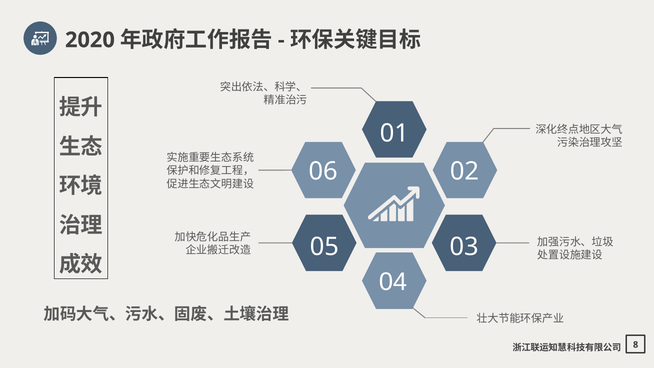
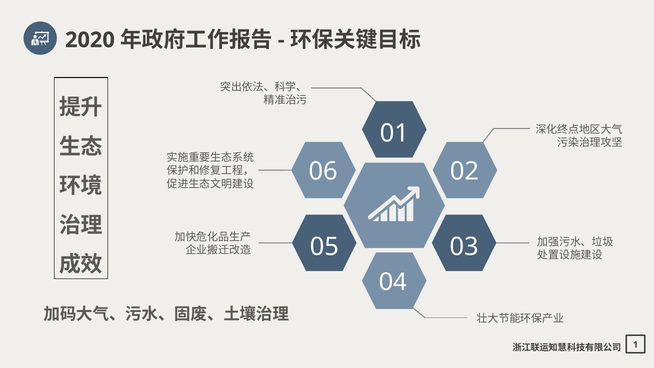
8: 8 -> 1 (636, 345)
